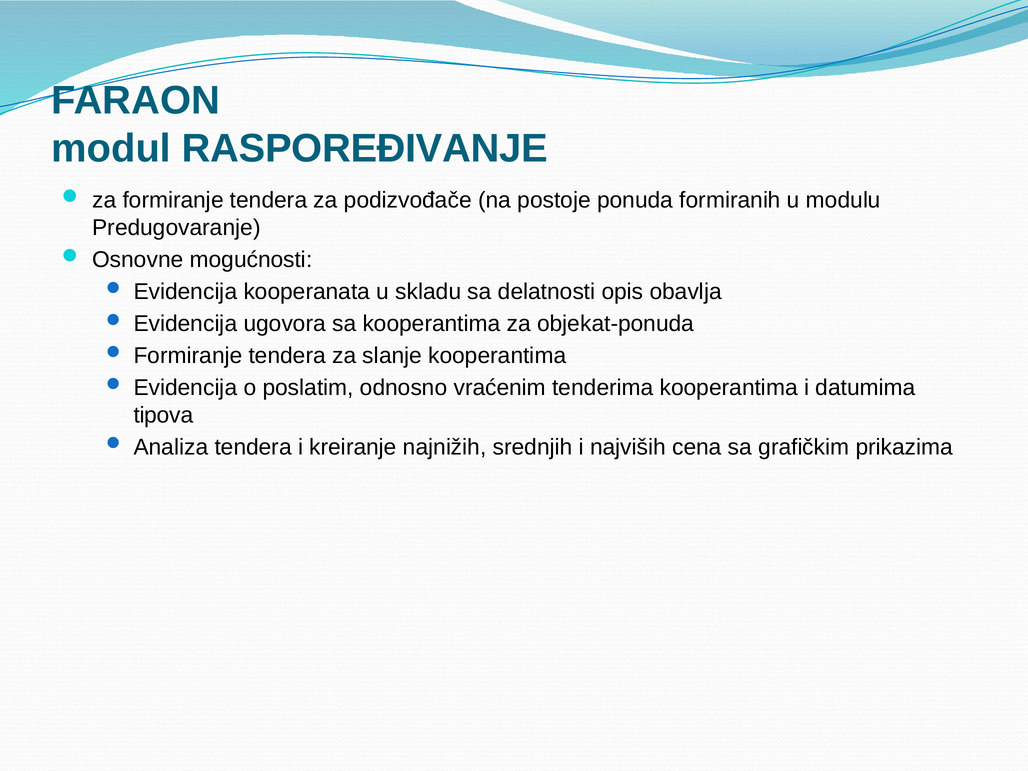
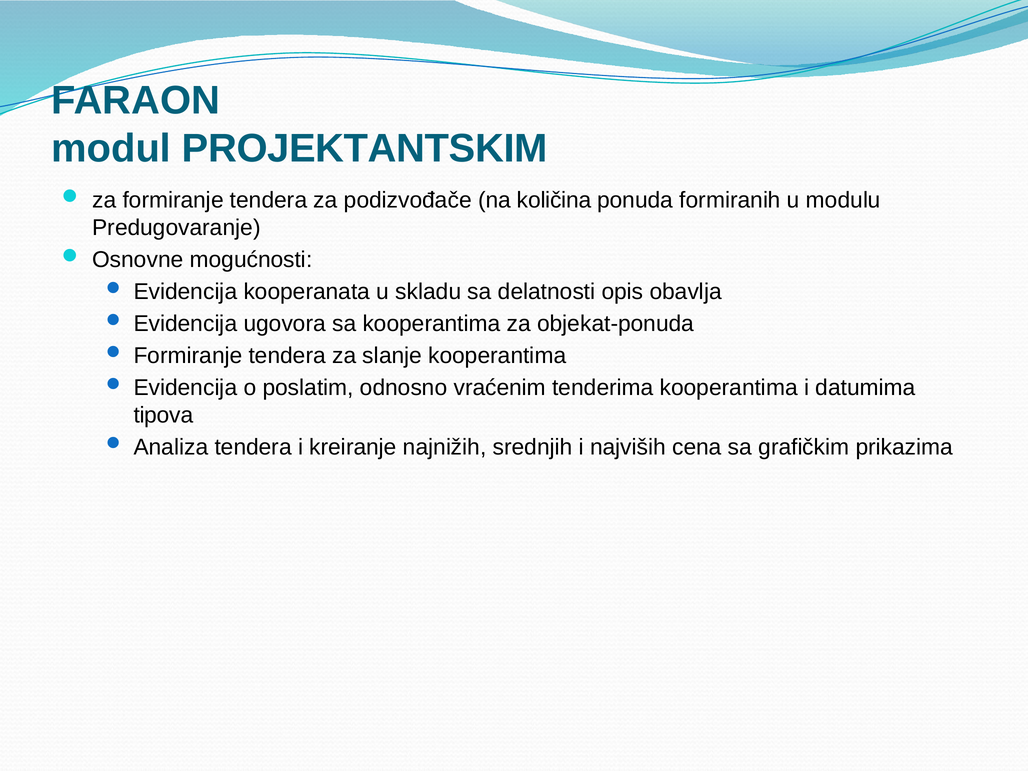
RASPOREĐIVANJE: RASPOREĐIVANJE -> PROJEKTANTSKIM (365, 148)
postoje: postoje -> količina (554, 200)
